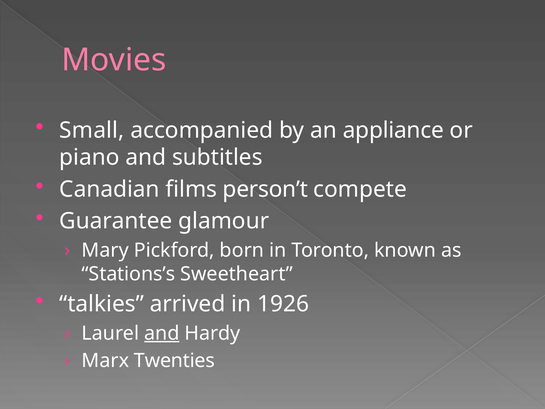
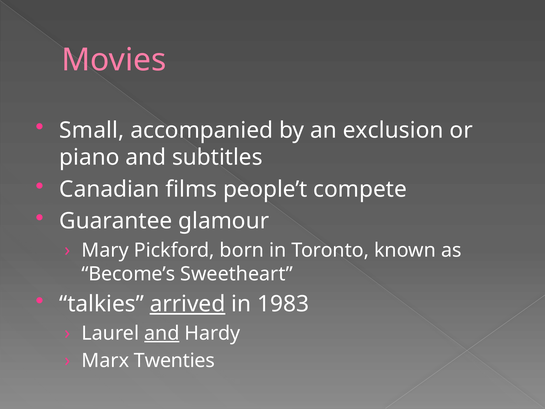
appliance: appliance -> exclusion (393, 130)
person’t: person’t -> people’t (265, 189)
Stations’s: Stations’s -> Become’s (128, 274)
arrived underline: none -> present (188, 304)
1926: 1926 -> 1983 (283, 304)
